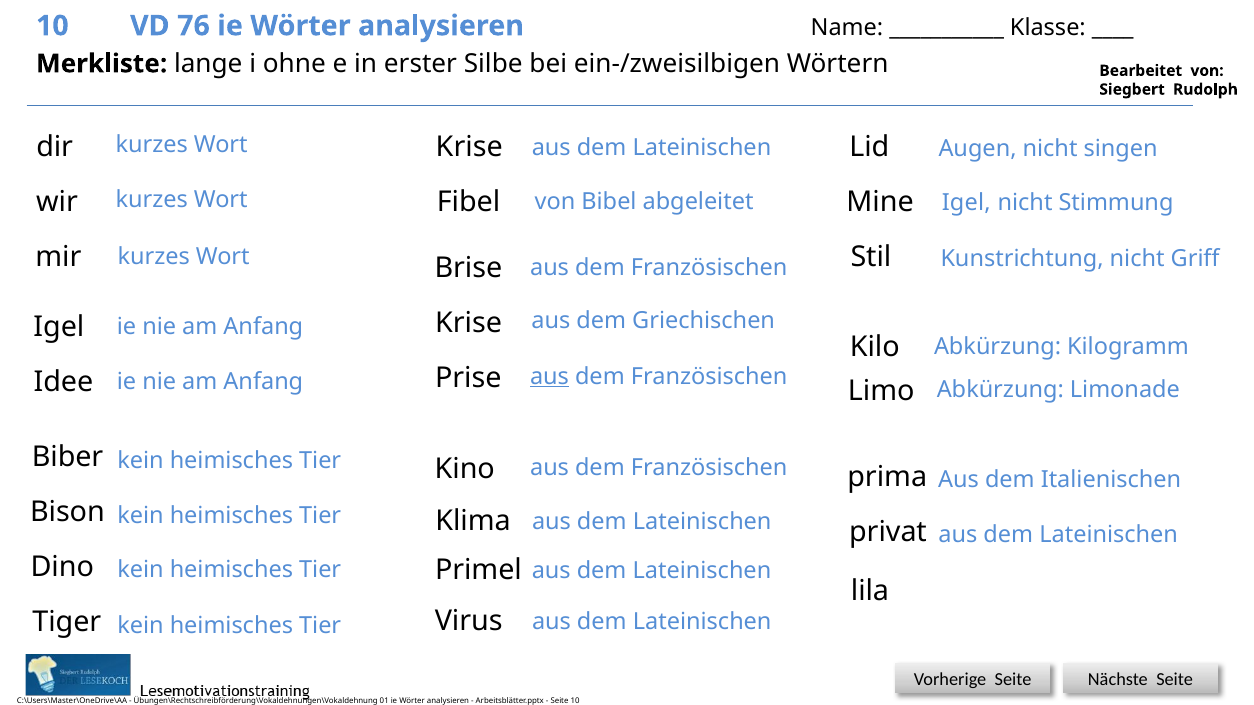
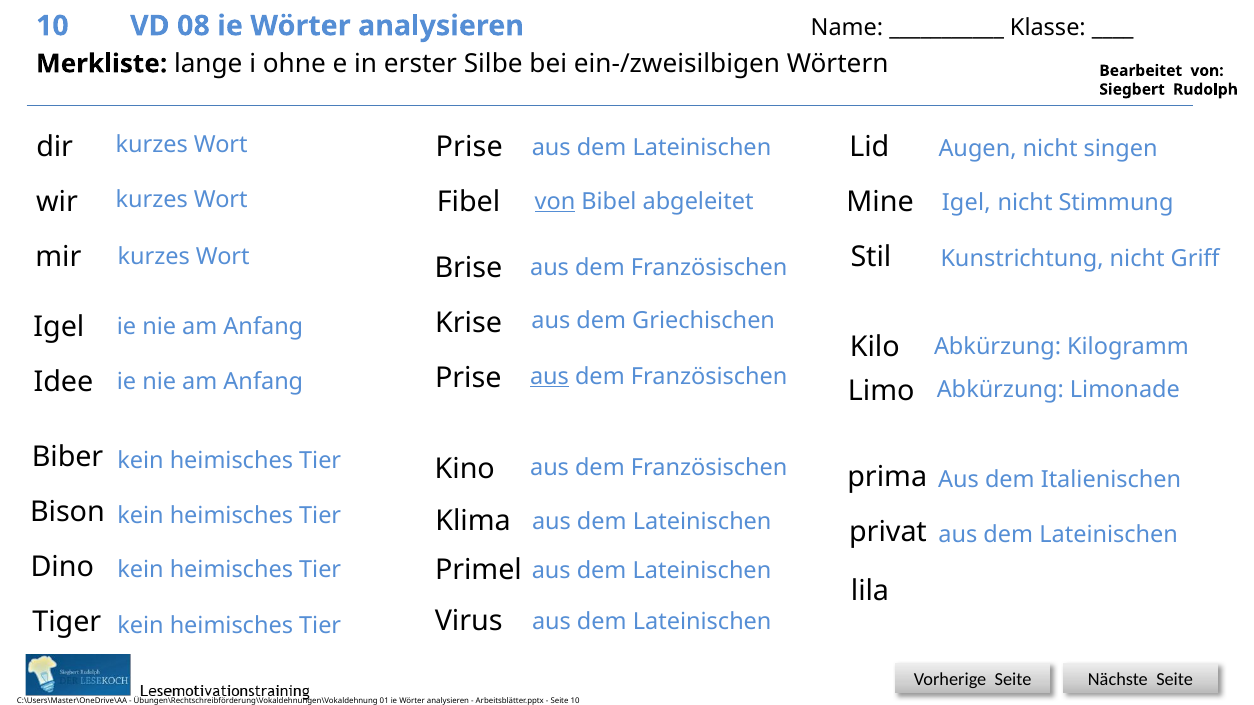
76: 76 -> 08 (193, 26)
Krise: Krise -> Prise (469, 147)
von underline: none -> present (555, 202)
